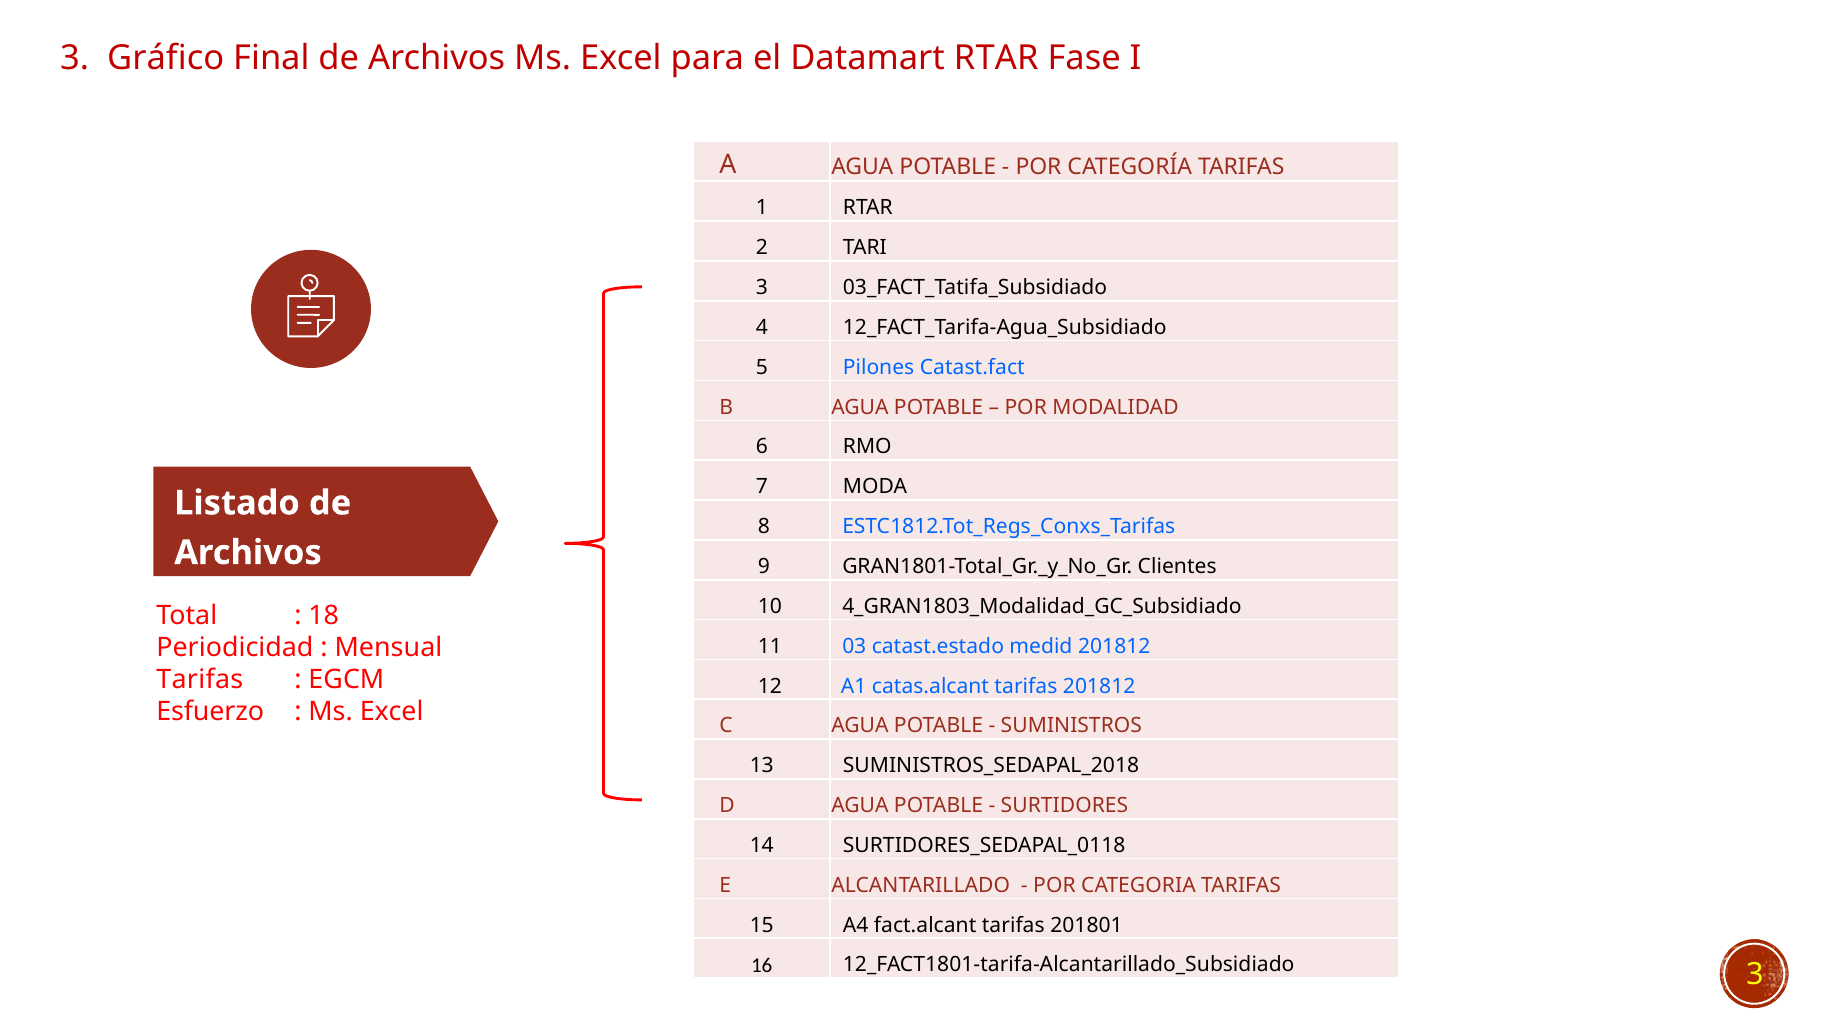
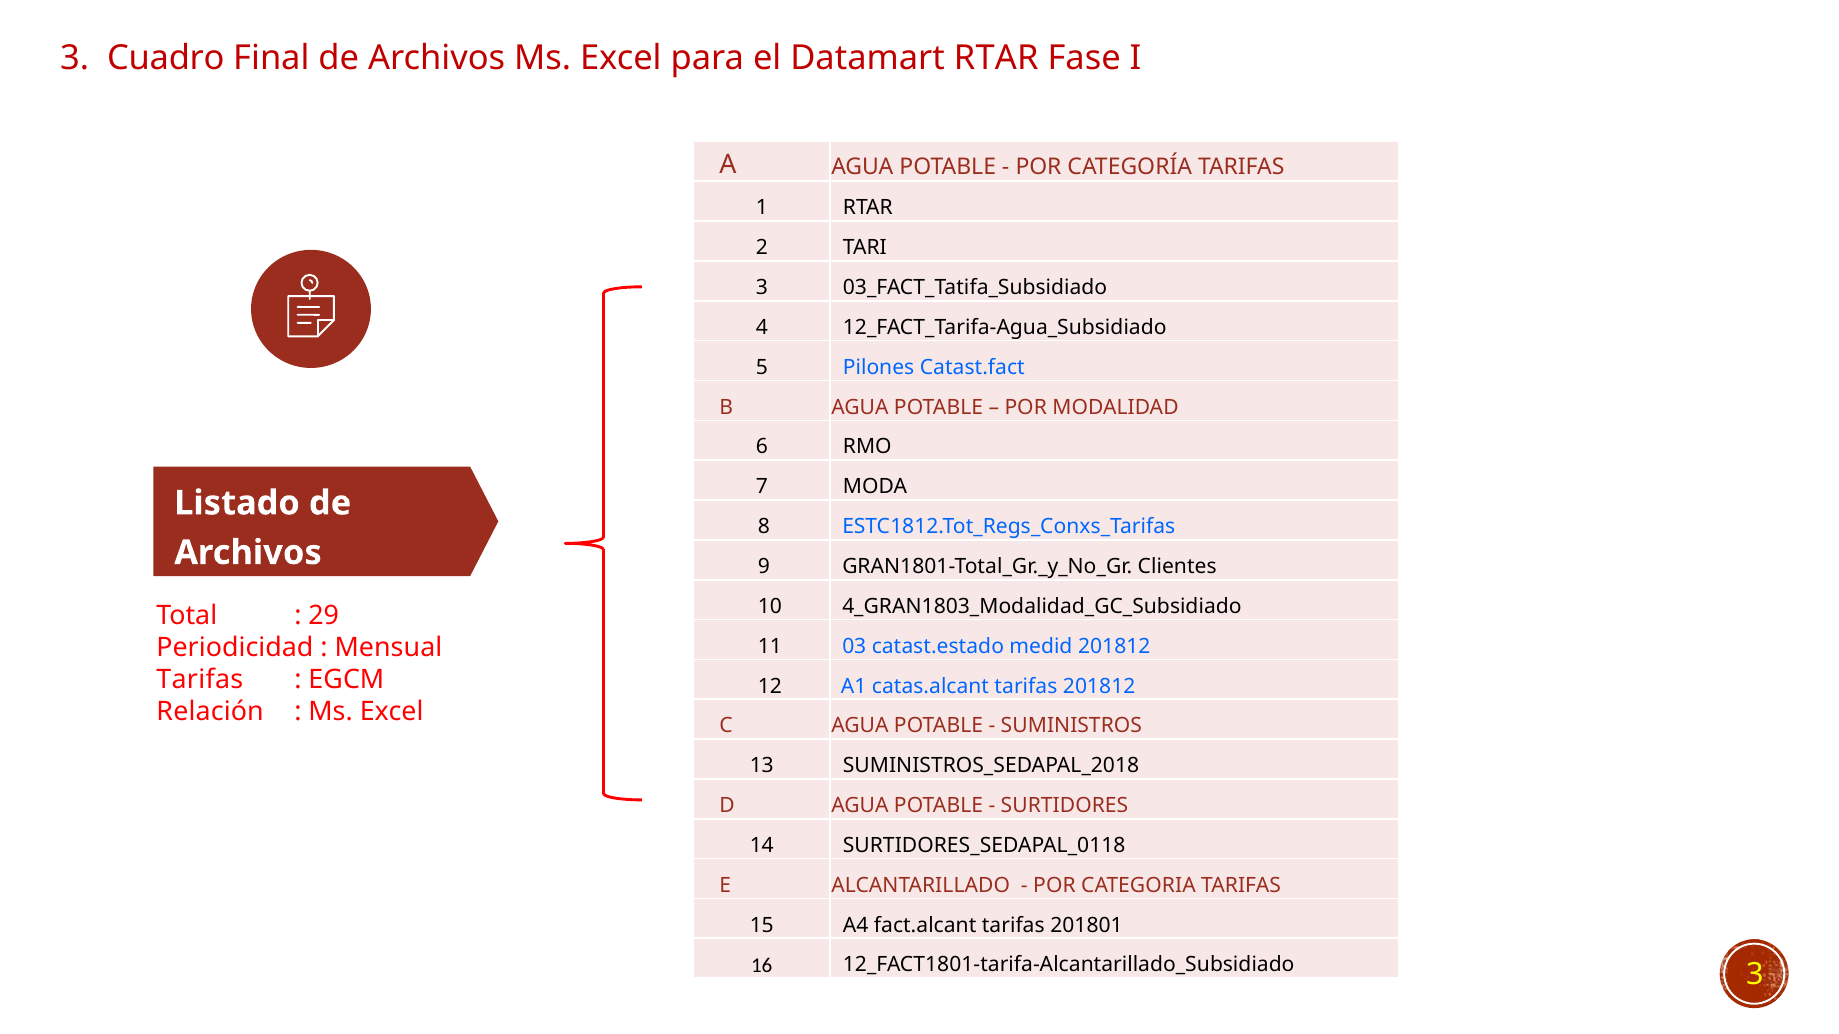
Gráfico: Gráfico -> Cuadro (166, 59)
18: 18 -> 29 (324, 616)
Esfuerzo: Esfuerzo -> Relación (210, 712)
